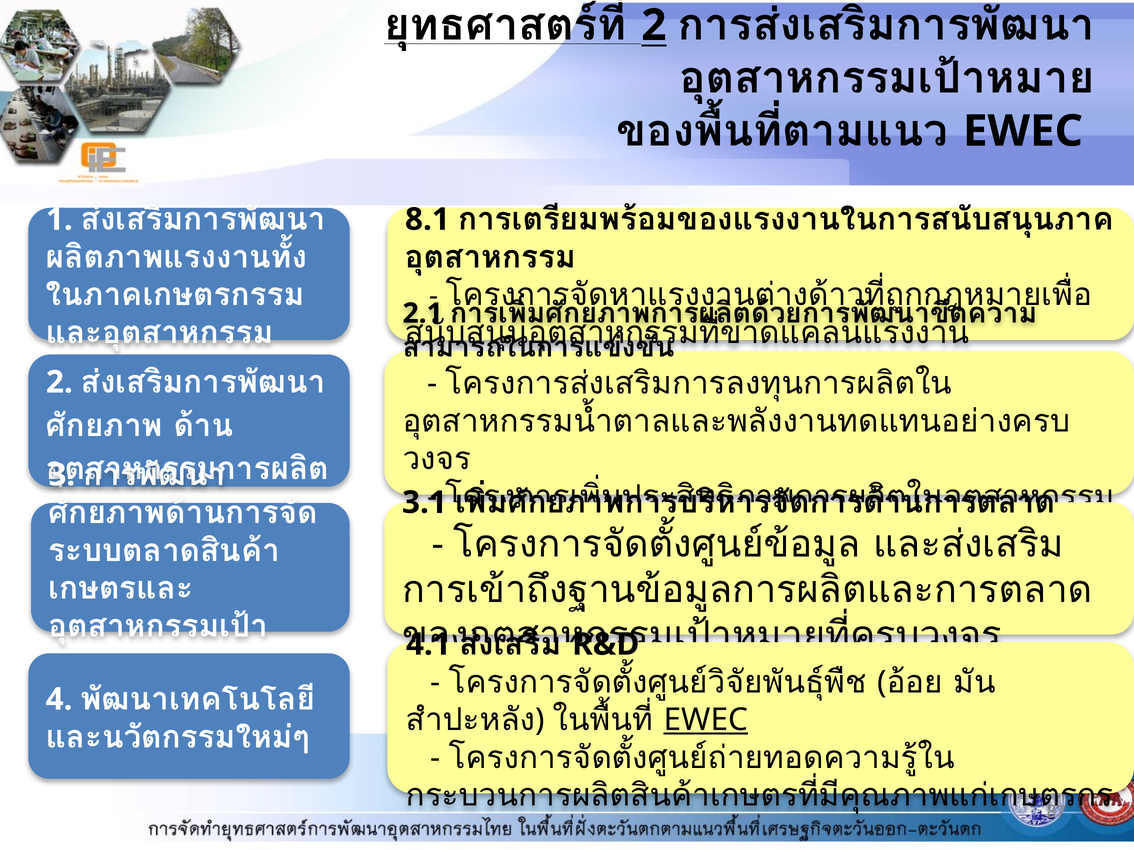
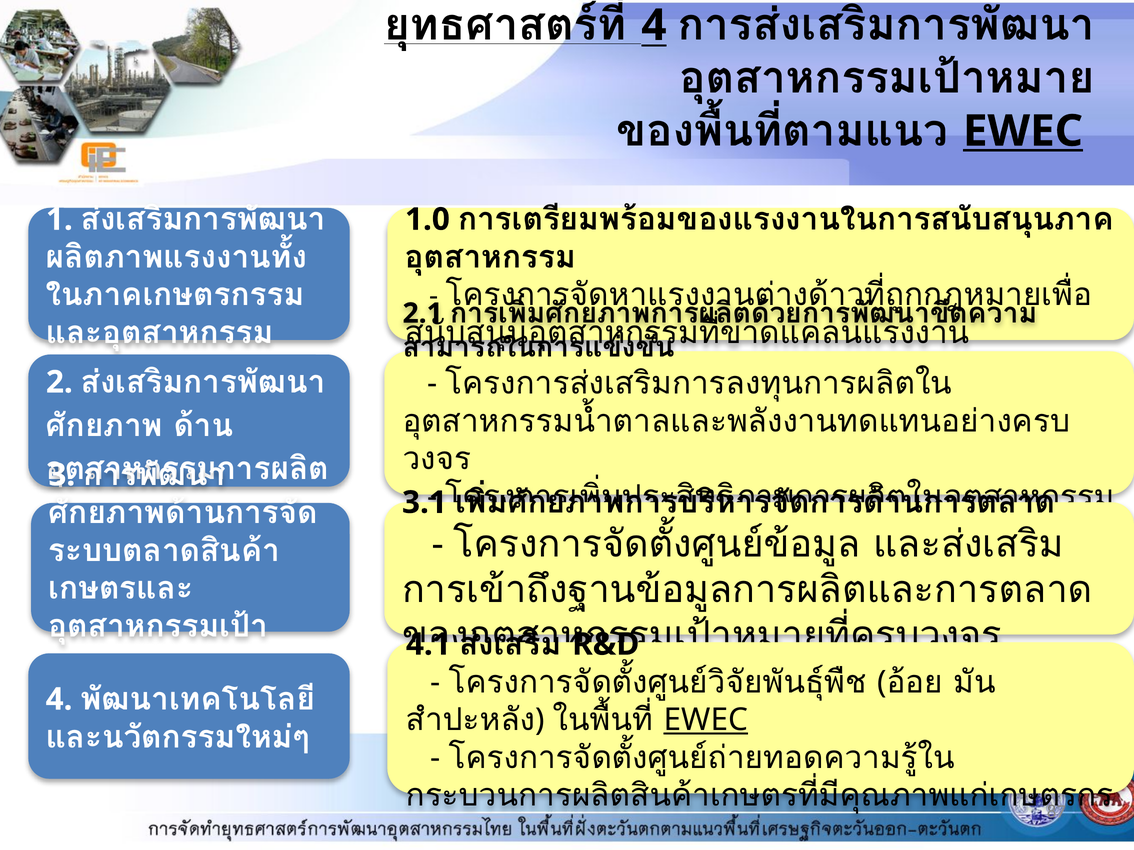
2: 2 -> 4 (654, 25)
EWEC underline: none -> present (1023, 131)
8.1: 8.1 -> 1.0 (427, 220)
